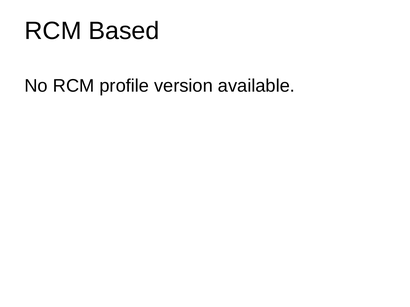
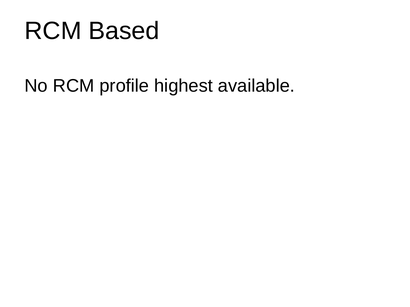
version: version -> highest (184, 86)
